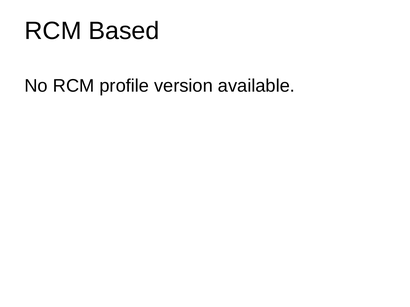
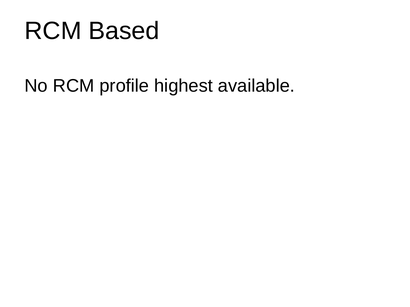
version: version -> highest (184, 86)
